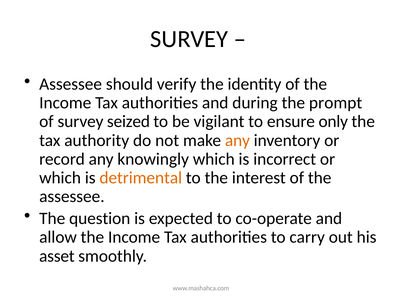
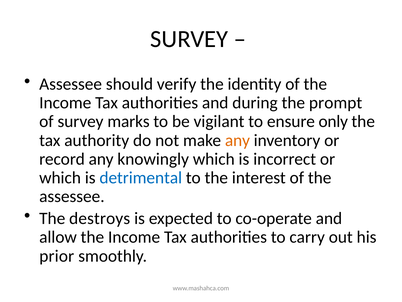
seized: seized -> marks (128, 121)
detrimental colour: orange -> blue (141, 177)
question: question -> destroys (100, 218)
asset: asset -> prior (57, 256)
